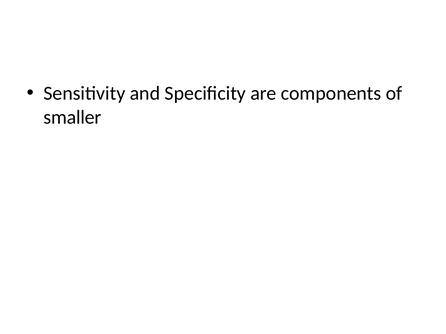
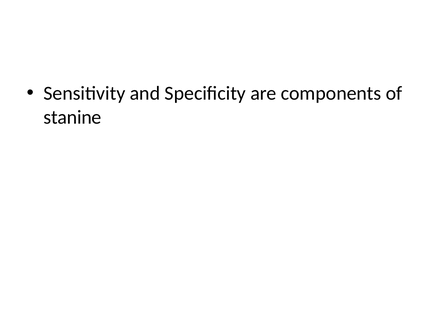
smaller: smaller -> stanine (72, 117)
